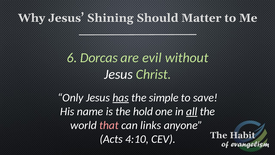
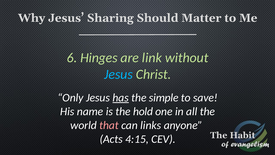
Shining: Shining -> Sharing (110, 18)
Dorcas: Dorcas -> Hinges (99, 58)
evil: evil -> link (152, 58)
Jesus colour: white -> light blue (118, 74)
all underline: present -> none (192, 111)
4:10: 4:10 -> 4:15 (137, 139)
